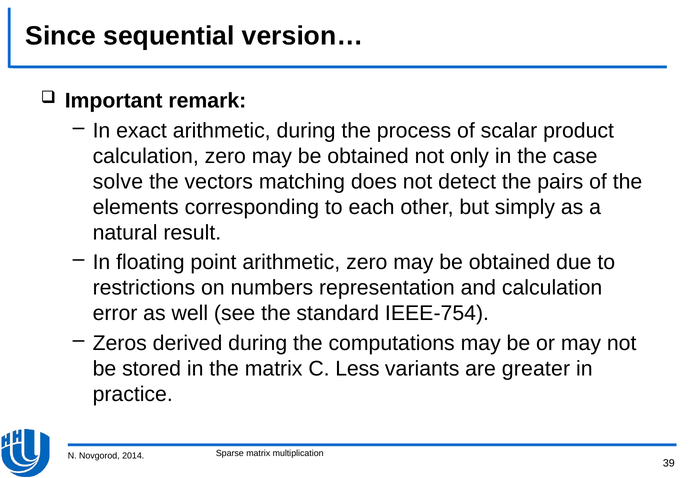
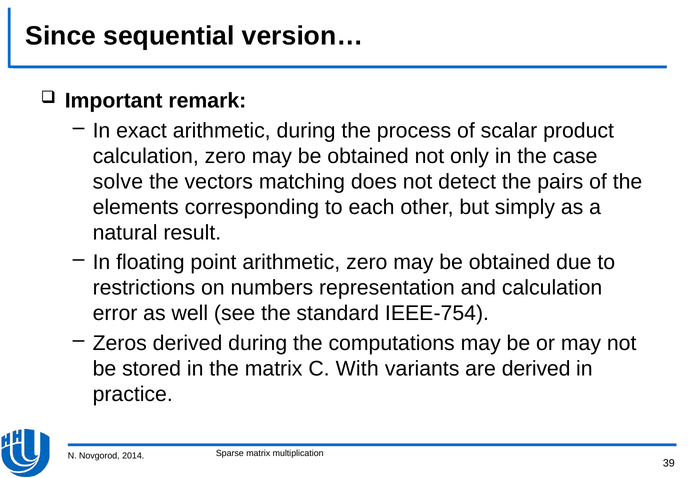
Less: Less -> With (357, 368)
are greater: greater -> derived (536, 368)
